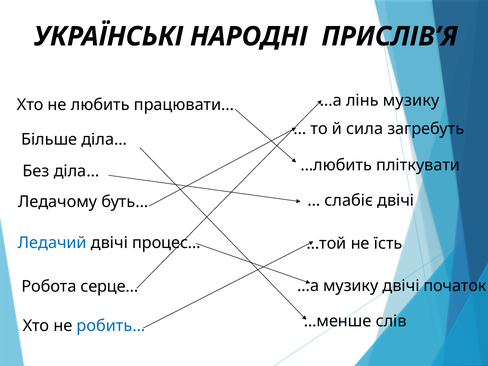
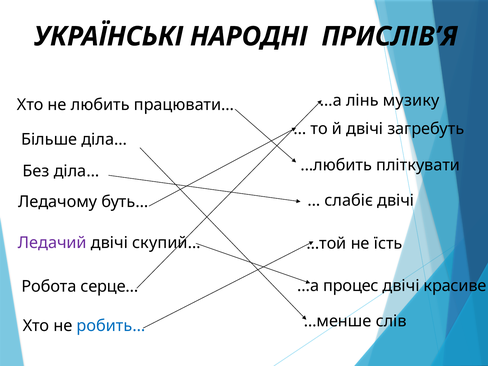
й сила: сила -> двічі (365, 129)
Ледачий colour: blue -> purple (52, 243)
процес…: процес… -> скупий… (166, 243)
…а музику: музику -> процес (351, 286)
початок: початок -> красиве (455, 286)
